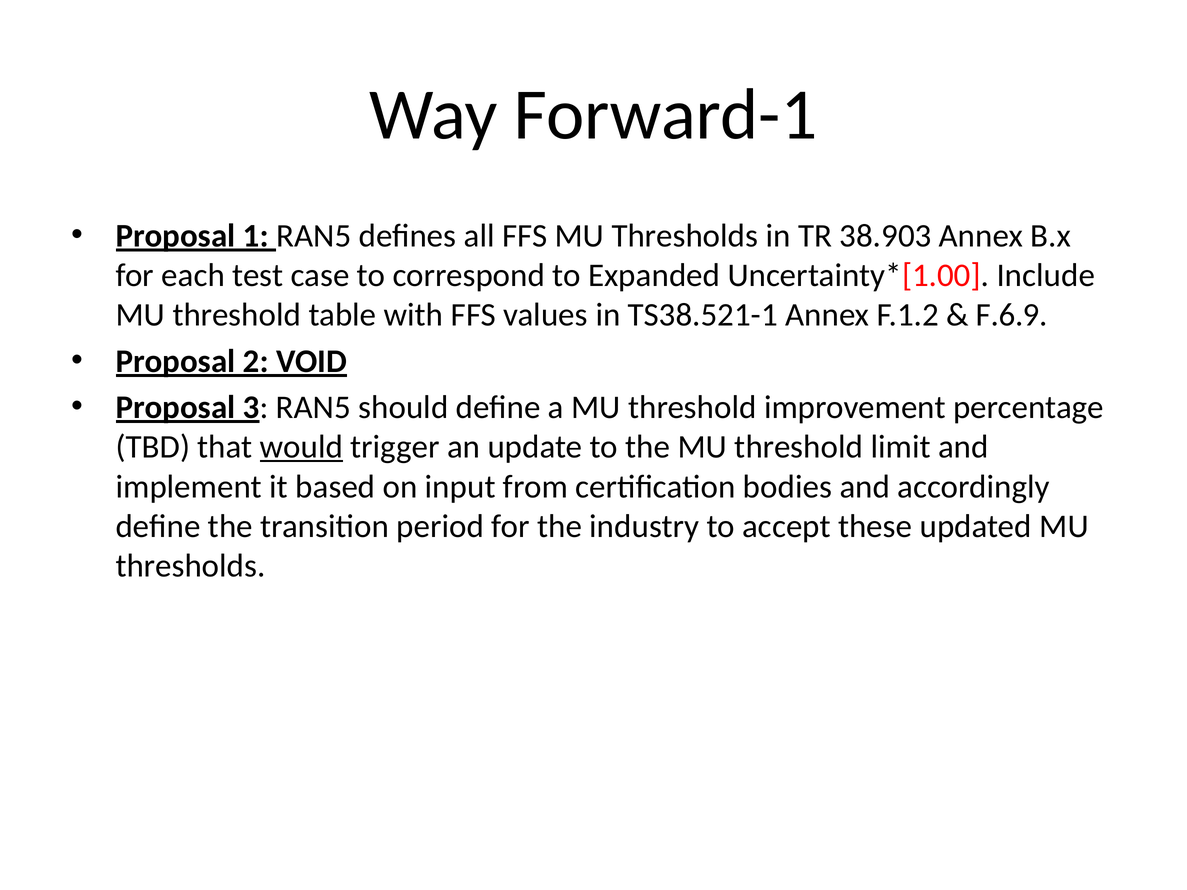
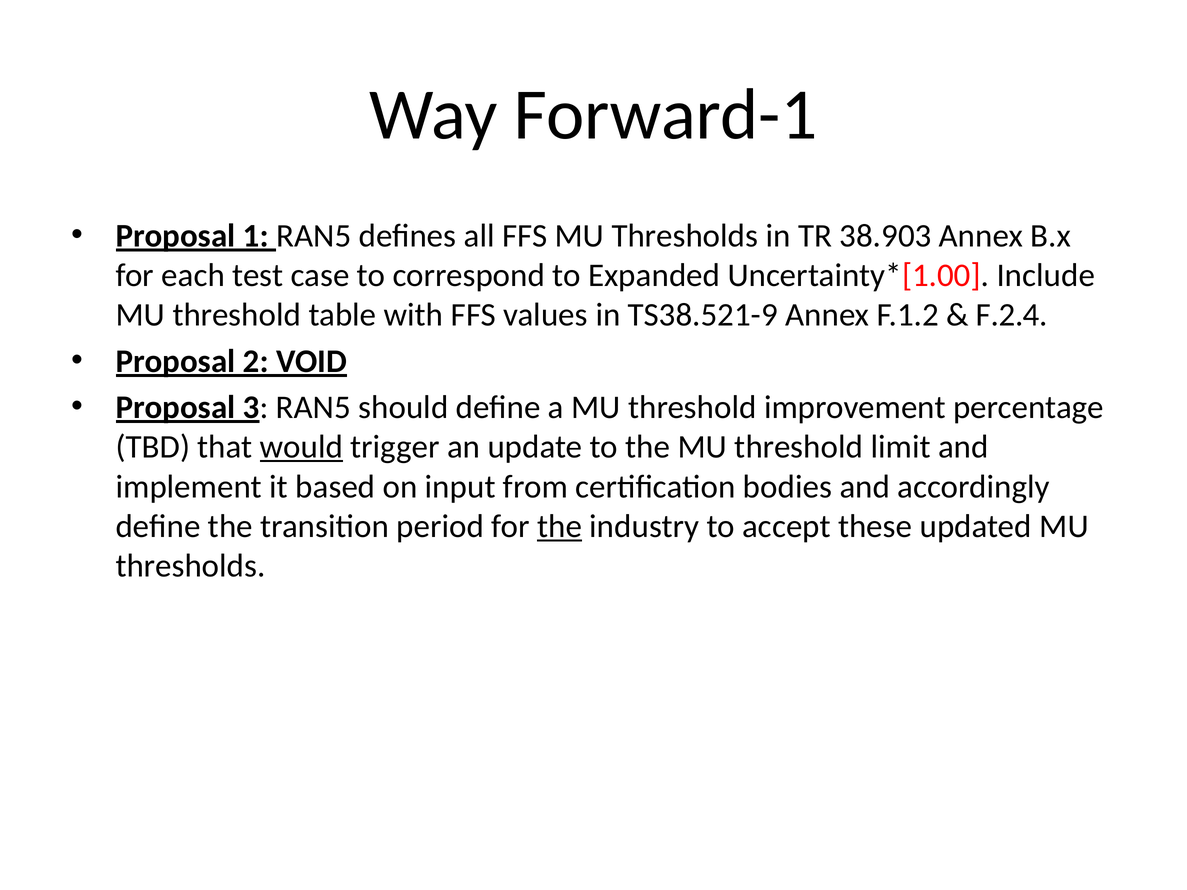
TS38.521-1: TS38.521-1 -> TS38.521-9 (703, 315)
F.6.9: F.6.9 -> F.2.4 (1012, 315)
the underline: none -> present (560, 526)
